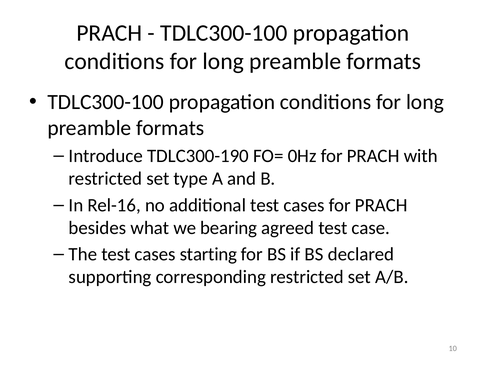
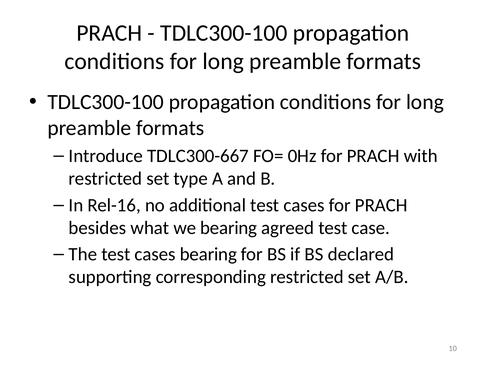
TDLC300-190: TDLC300-190 -> TDLC300-667 (198, 156)
cases starting: starting -> bearing (208, 254)
